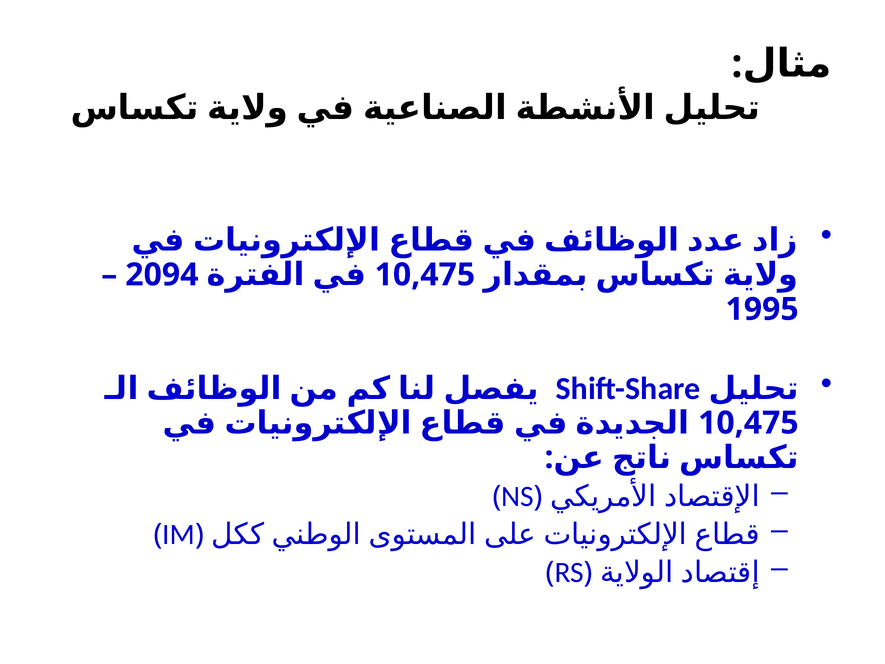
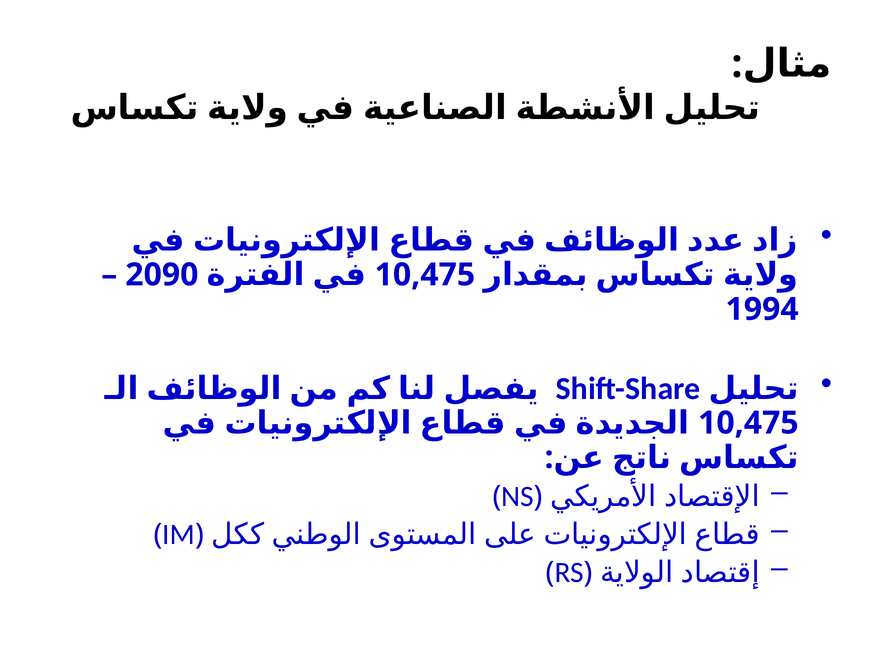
2094: 2094 -> 2090 (162, 275)
1995: 1995 -> 1994 (762, 309)
